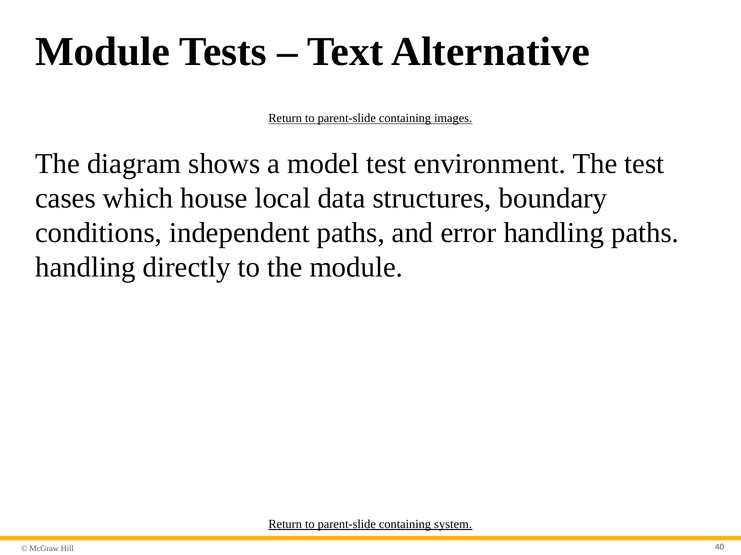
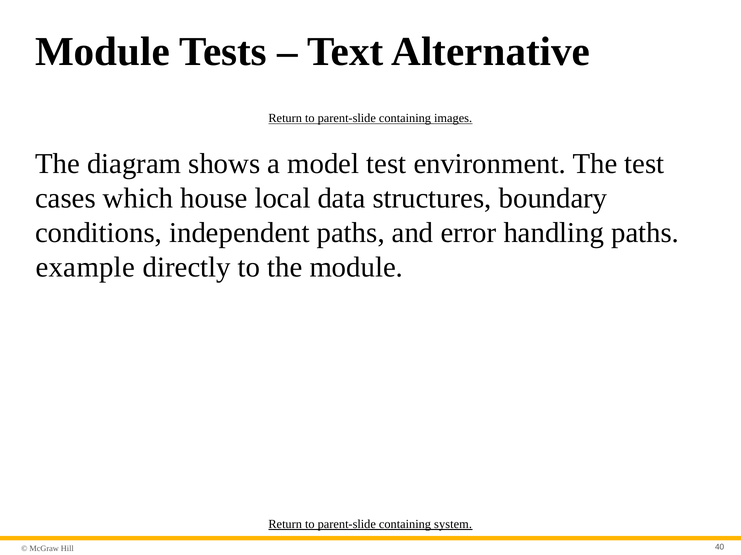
handling: handling -> example (85, 267)
